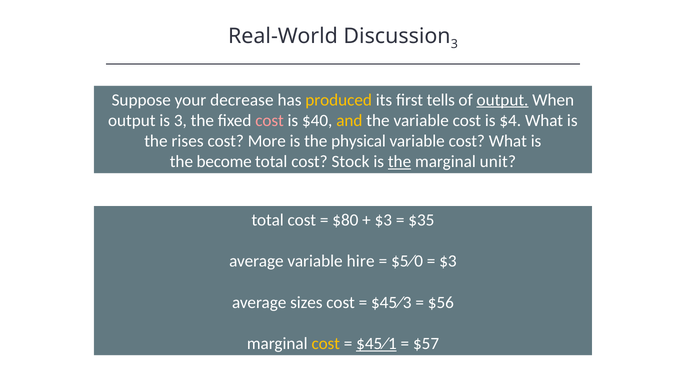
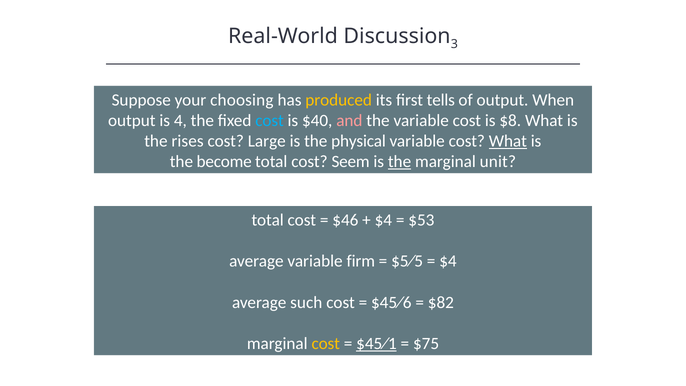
decrease: decrease -> choosing (242, 100)
output underline: present -> none (503, 100)
is 3: 3 -> 4 (180, 120)
cost colour: pink -> light blue (270, 120)
and colour: yellow -> pink (349, 120)
$4: $4 -> $8 (510, 120)
More: More -> Large (267, 141)
What underline: none -> present (508, 141)
Stock: Stock -> Seem (351, 162)
$80: $80 -> $46 (345, 220)
$3: $3 -> $4 (383, 220)
$35: $35 -> $53 (421, 220)
hire: hire -> firm (361, 261)
$5∕0: $5∕0 -> $5∕5 (407, 261)
$3: $3 -> $4 (448, 261)
sizes: sizes -> such (306, 302)
$45∕3: $45∕3 -> $45∕6 (391, 302)
$56: $56 -> $82 (441, 302)
$57: $57 -> $75 (426, 344)
